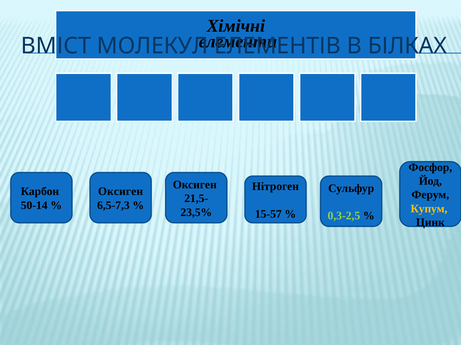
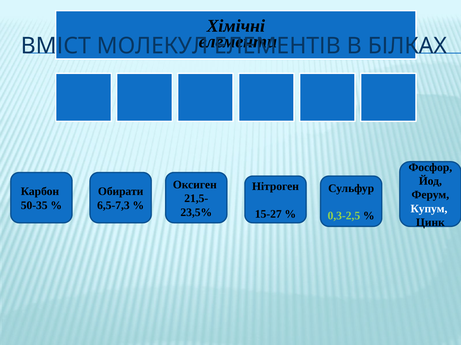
Оксиген: Оксиген -> Обирати (121, 192)
50-14: 50-14 -> 50-35 (34, 206)
Купум colour: yellow -> white (429, 209)
15-57: 15-57 -> 15-27 (268, 214)
